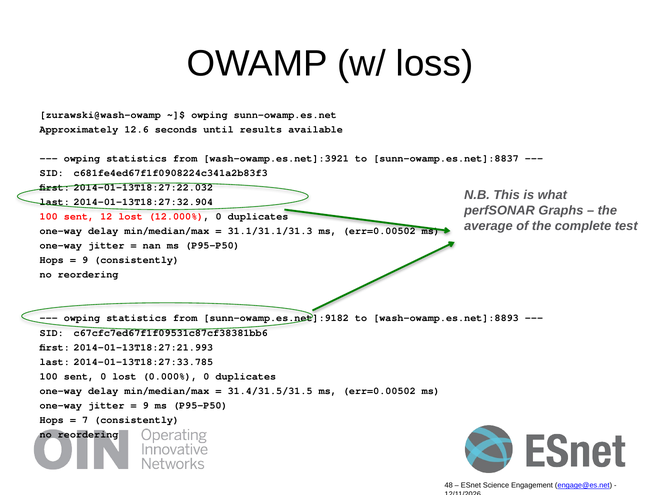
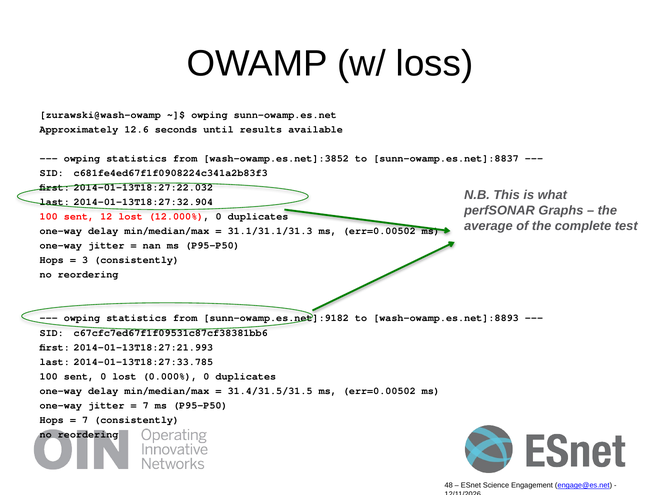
wash-owamp.es.net]:3921: wash-owamp.es.net]:3921 -> wash-owamp.es.net]:3852 (276, 158)
9: 9 -> 3 (85, 260)
9: 9 -> 7 (146, 405)
